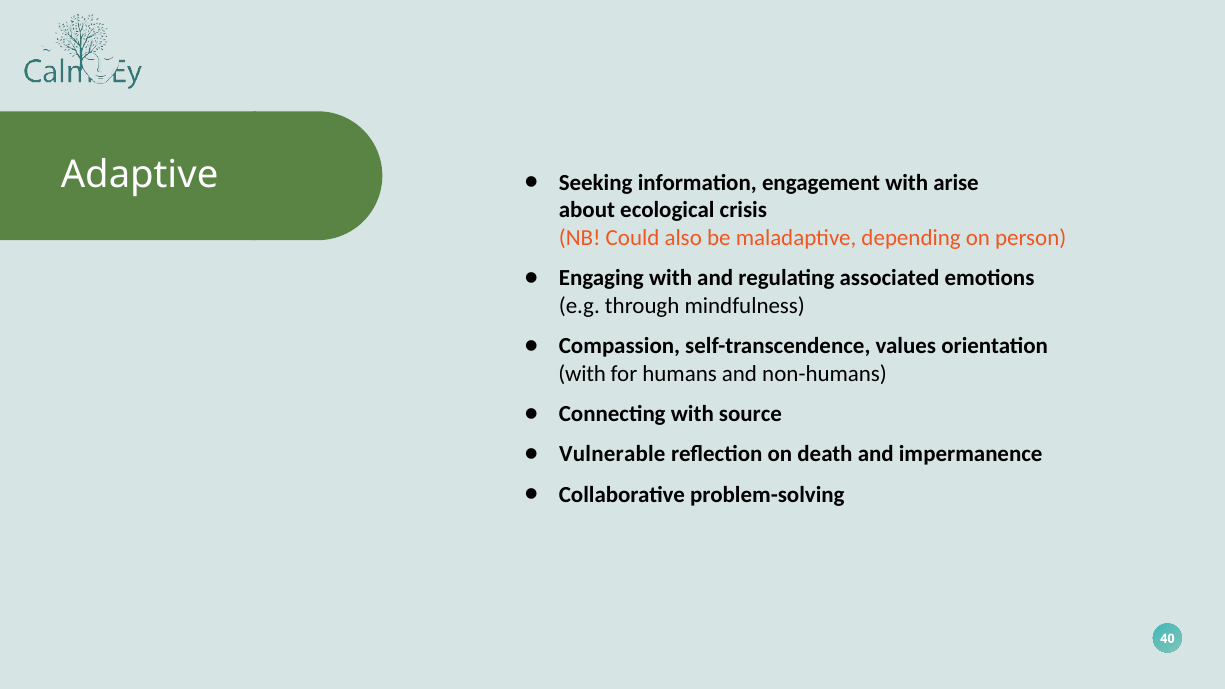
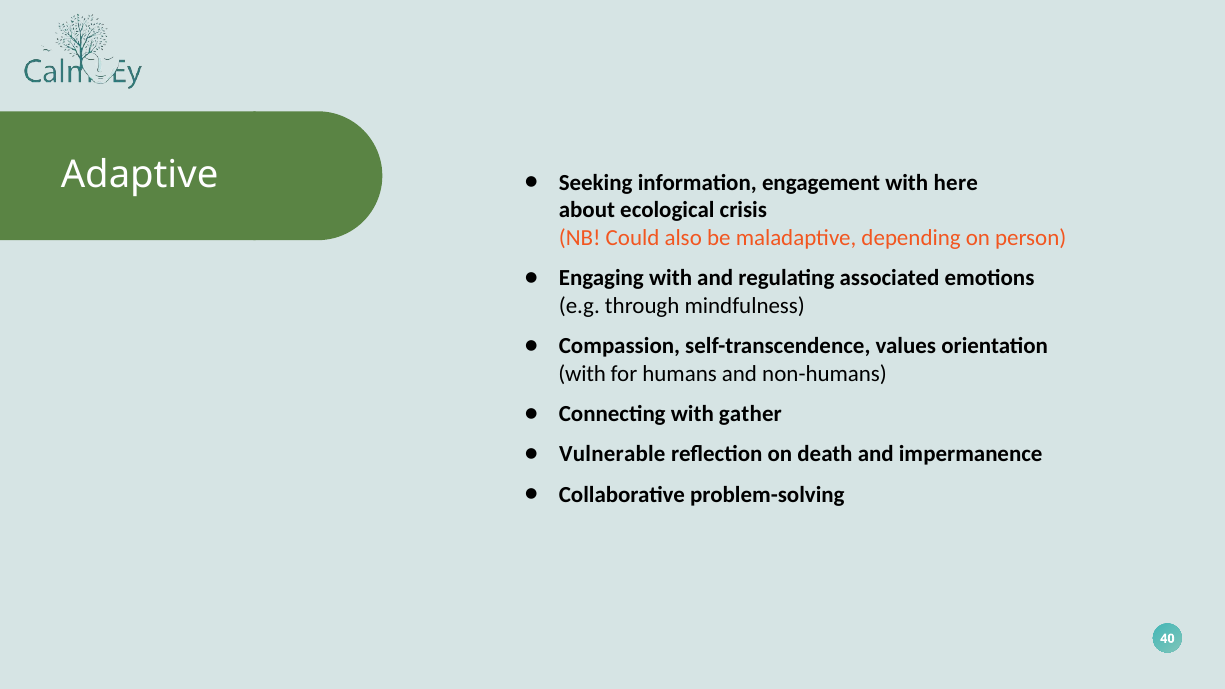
arise: arise -> here (956, 183)
source: source -> gather (750, 414)
